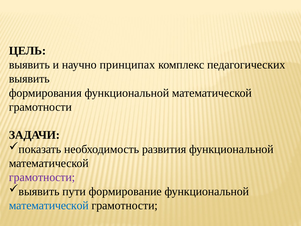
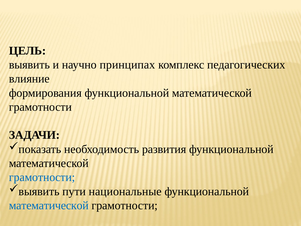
выявить: выявить -> влияние (29, 79)
грамотности colour: purple -> blue (42, 177)
формирование: формирование -> национальные (125, 191)
